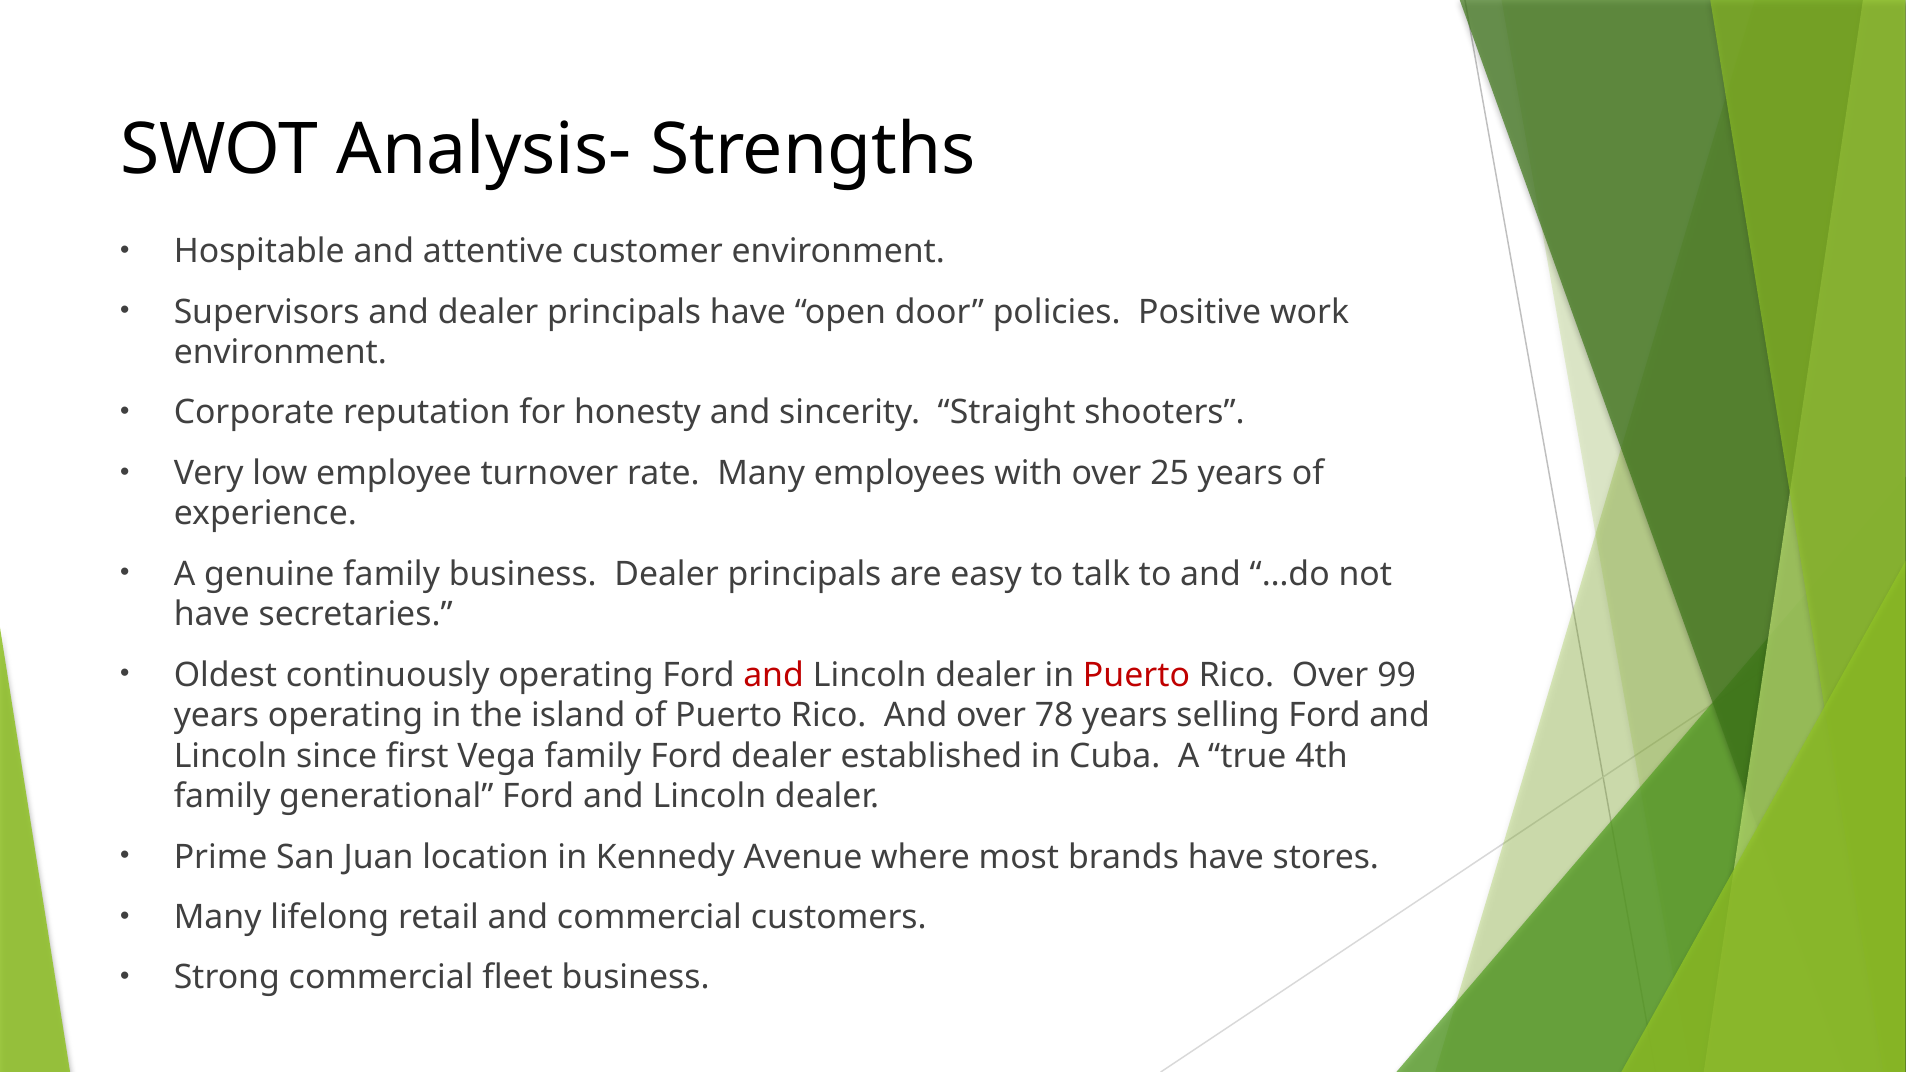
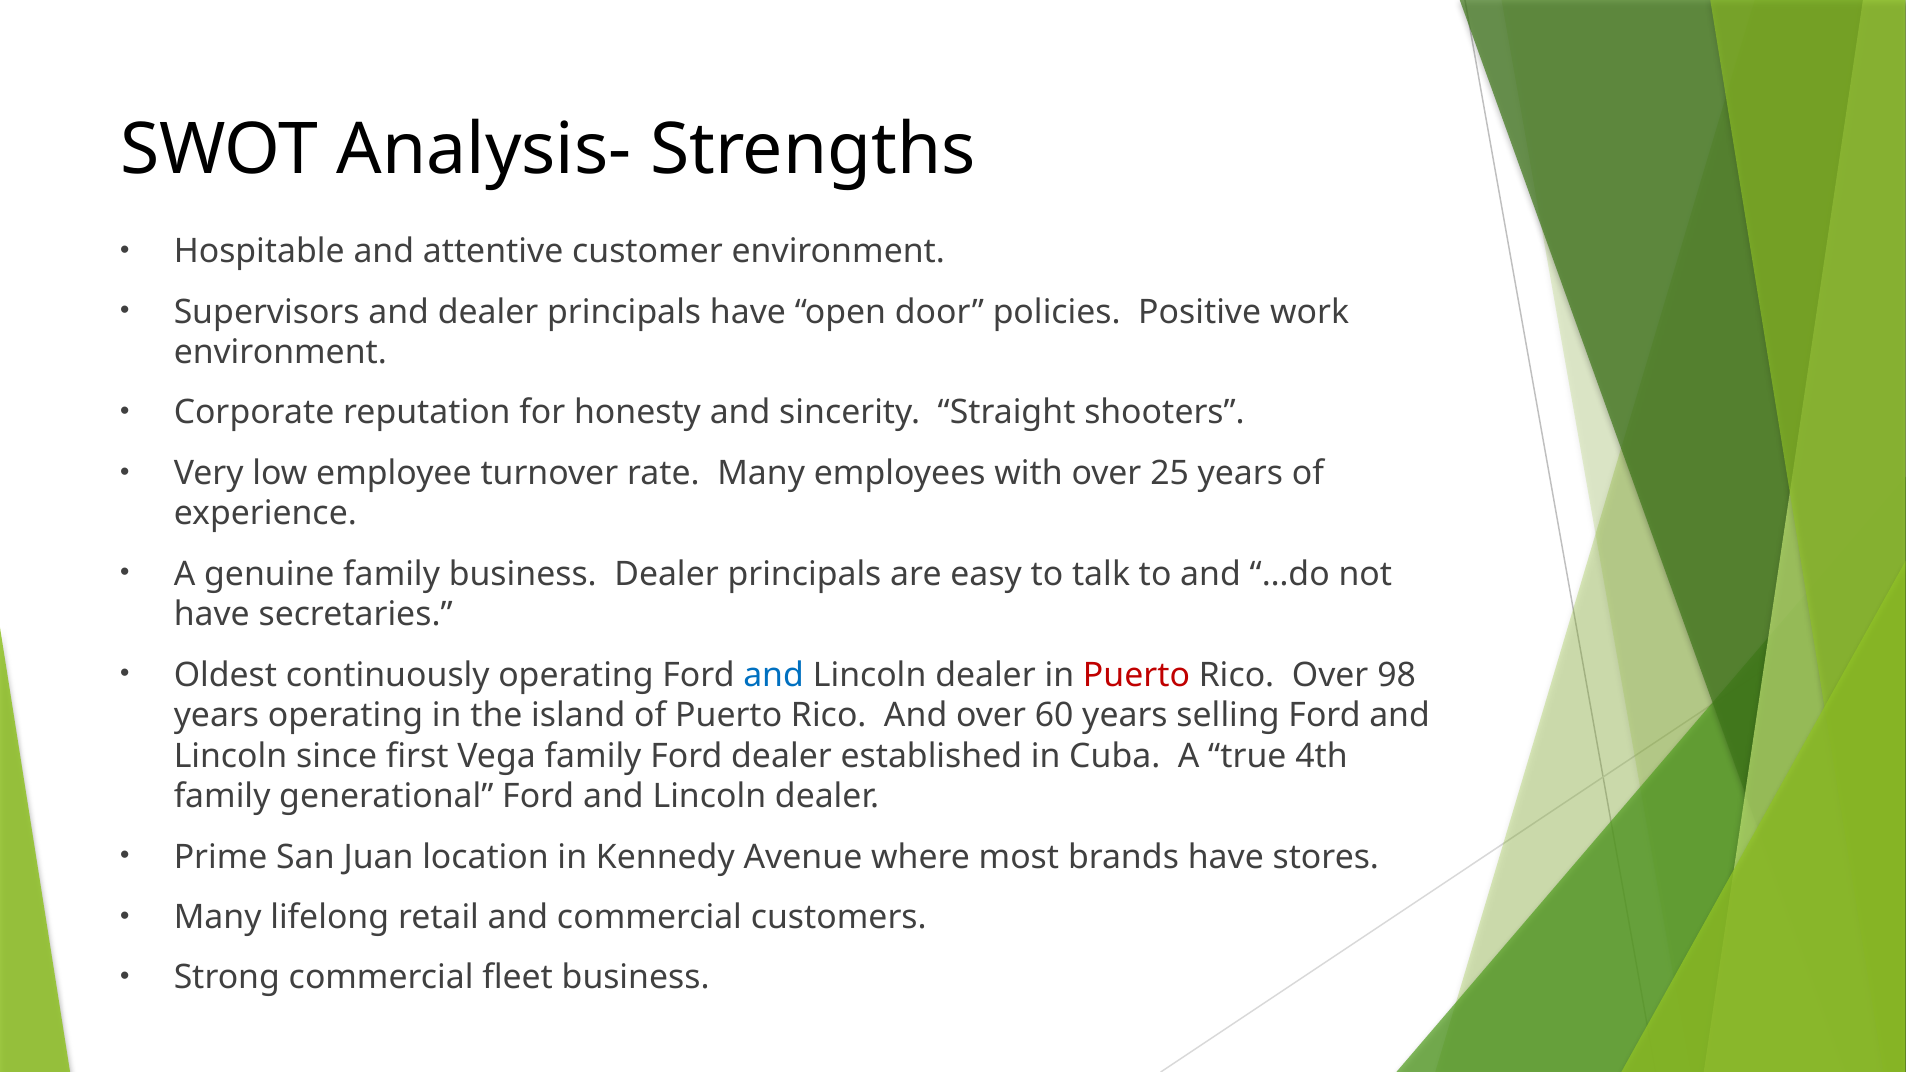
and colour: red -> blue (774, 675)
99: 99 -> 98 (1397, 675)
78: 78 -> 60 (1054, 716)
